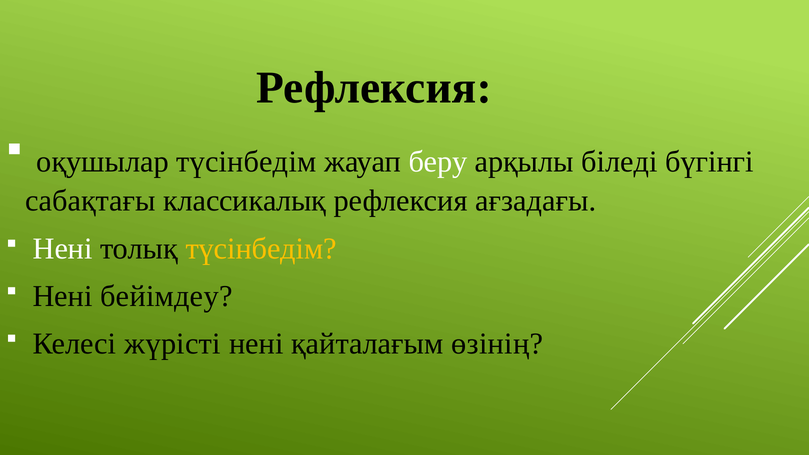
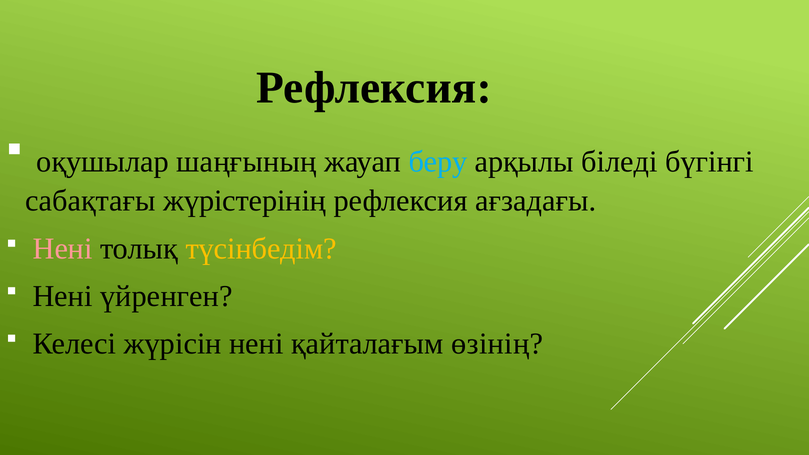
оқушылар түсінбедім: түсінбедім -> шаңғының (246, 162)
беру colour: white -> light blue (438, 162)
классикалық: классикалық -> жүрістерінің (245, 201)
Нені colour: white -> pink (63, 249)
бейімдеу: бейімдеу -> үйренген (166, 296)
жүрісті: жүрісті -> жүрісін (173, 344)
